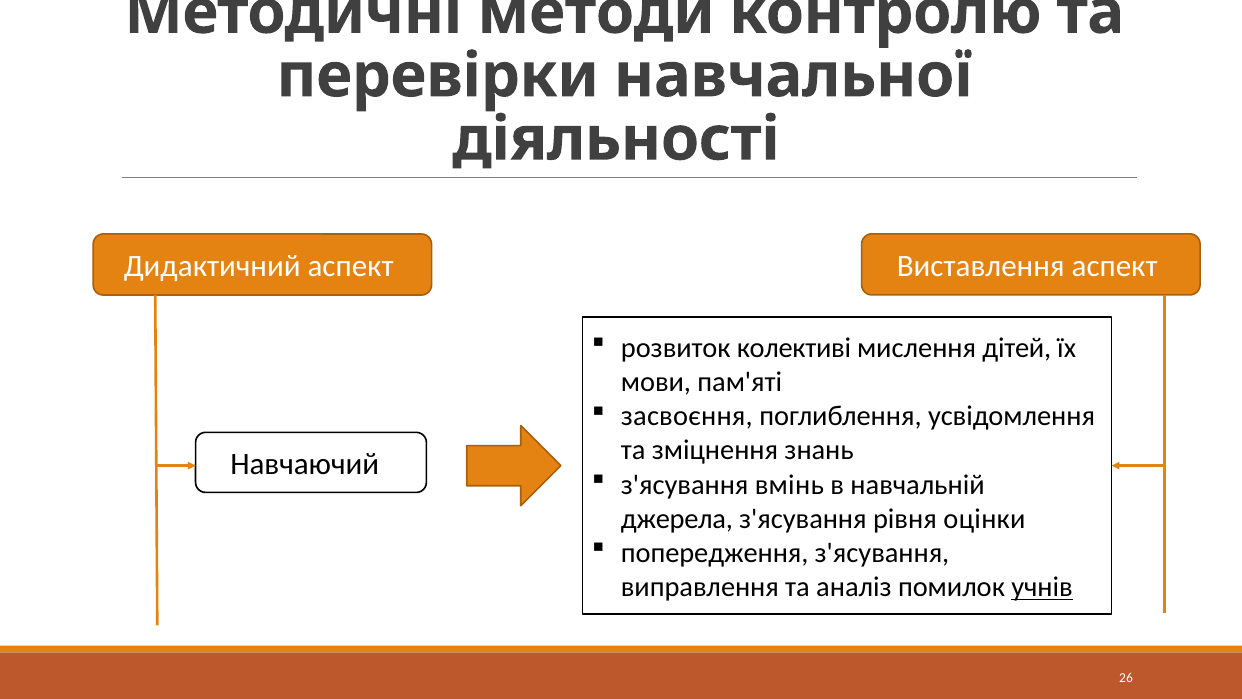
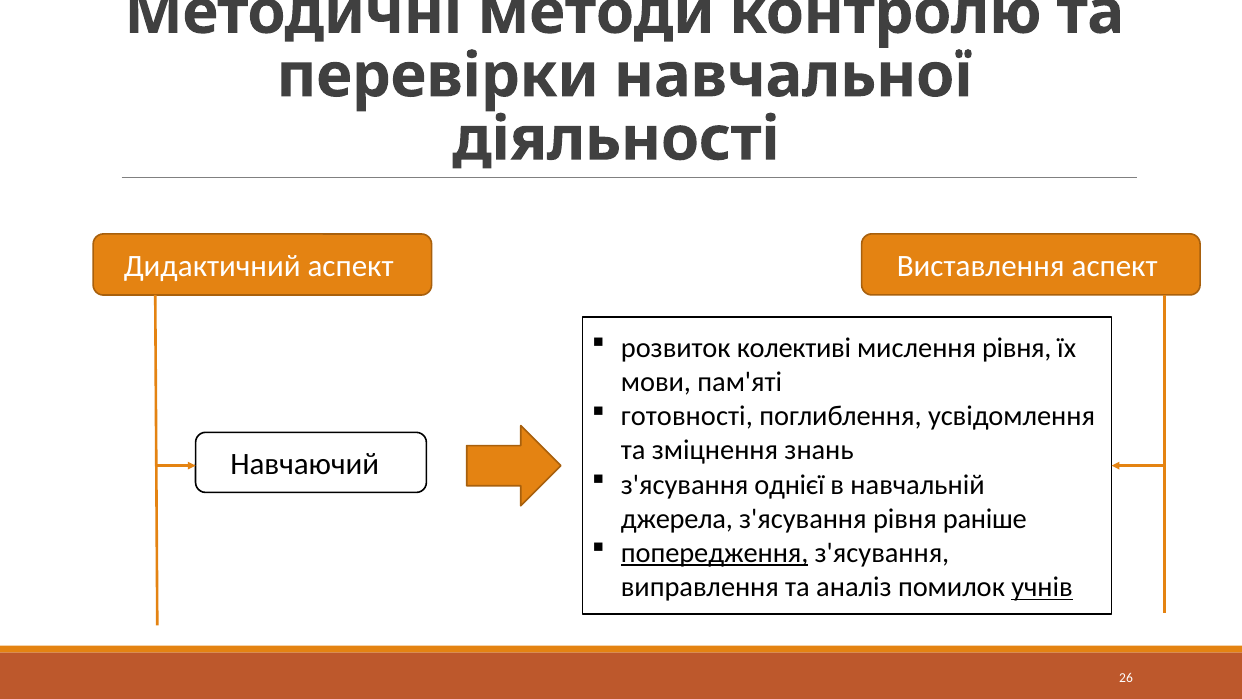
мислення дітей: дітей -> рівня (1017, 348)
засвоєння: засвоєння -> готовності (687, 416)
вмінь: вмінь -> однієї (790, 484)
оцінки: оцінки -> раніше (985, 519)
попередження underline: none -> present (715, 553)
